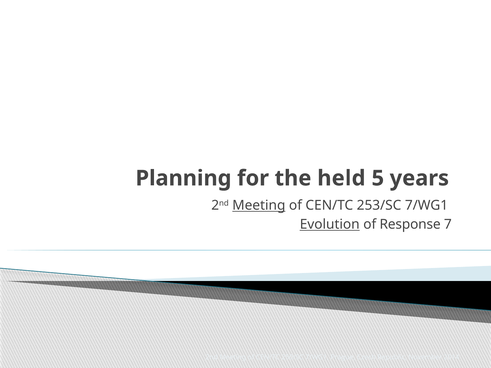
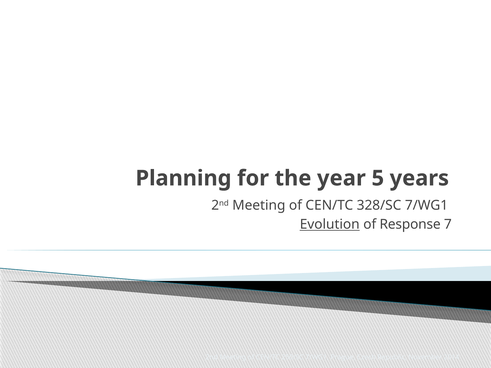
held: held -> year (341, 178)
Meeting underline: present -> none (259, 206)
253/SC: 253/SC -> 328/SC (379, 206)
